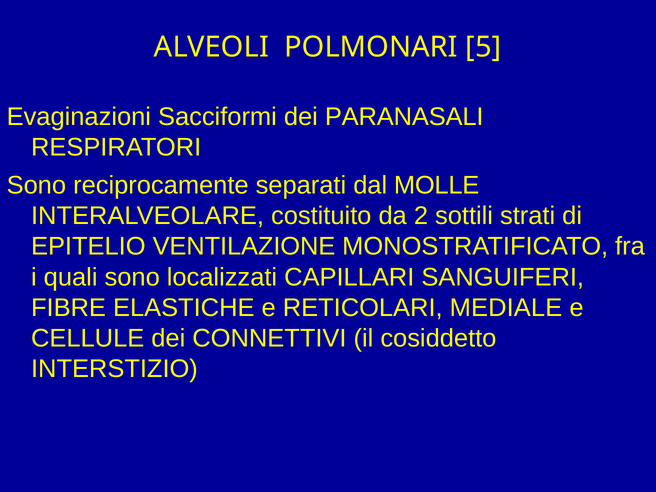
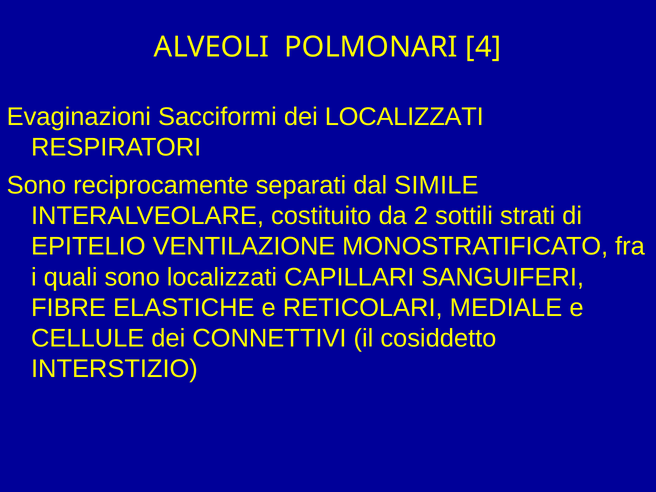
5: 5 -> 4 (483, 47)
dei PARANASALI: PARANASALI -> LOCALIZZATI (404, 117)
MOLLE: MOLLE -> SIMILE (436, 185)
